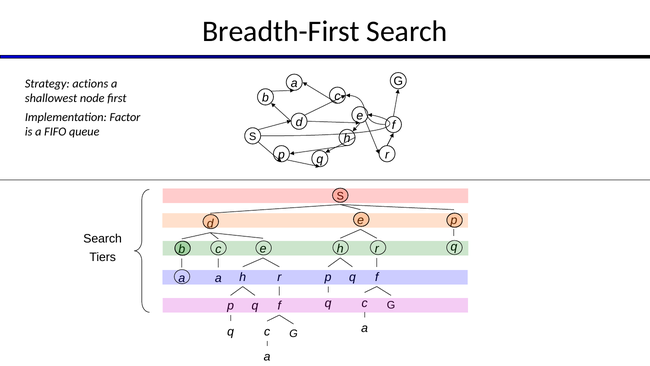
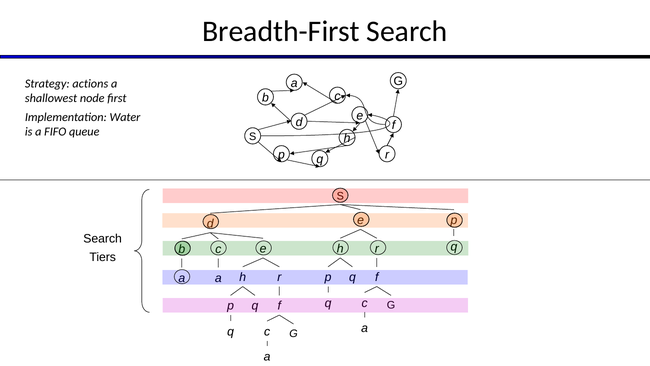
Factor: Factor -> Water (125, 117)
